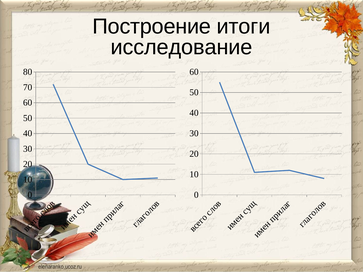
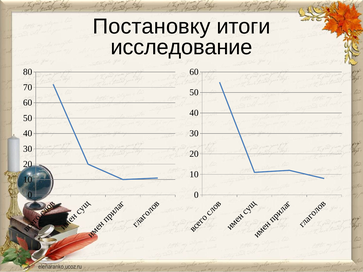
Построение: Построение -> Постановку (151, 26)
